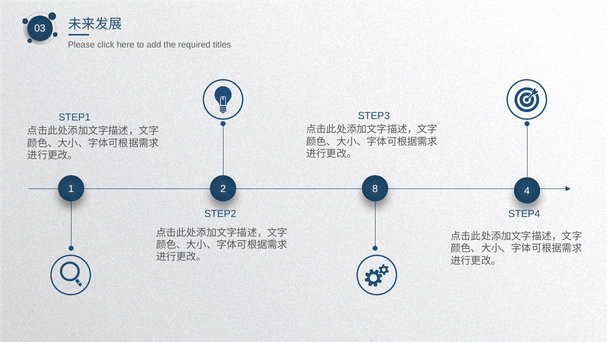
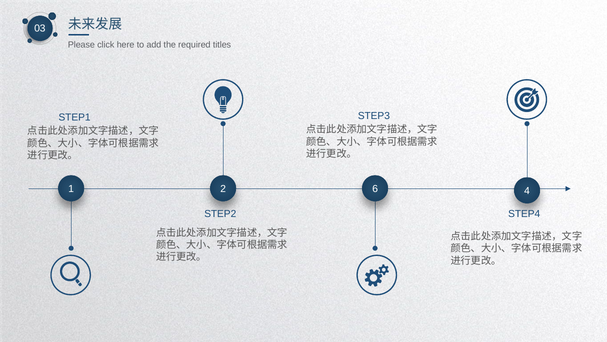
8: 8 -> 6 (375, 189)
